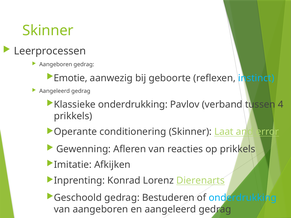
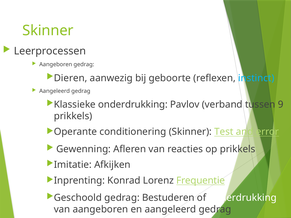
Emotie: Emotie -> Dieren (71, 78)
4: 4 -> 9 (281, 105)
Laat: Laat -> Test (224, 132)
Dierenarts: Dierenarts -> Frequentie (201, 181)
onderdrukking colour: light blue -> white (243, 198)
